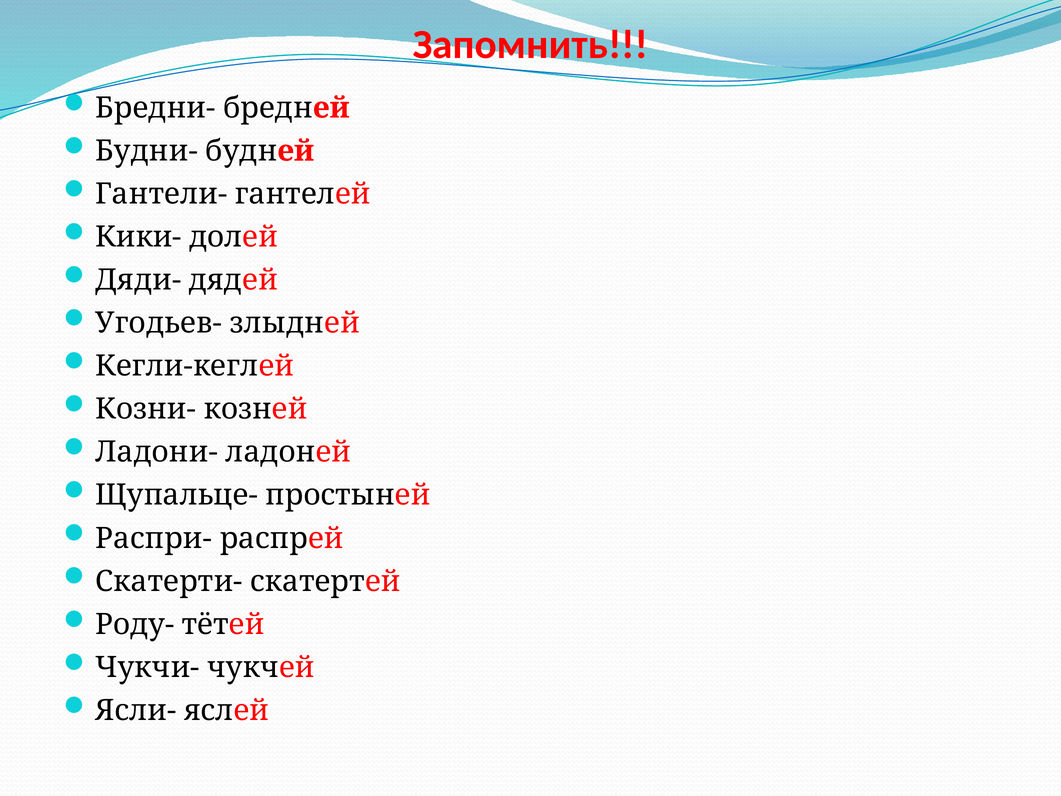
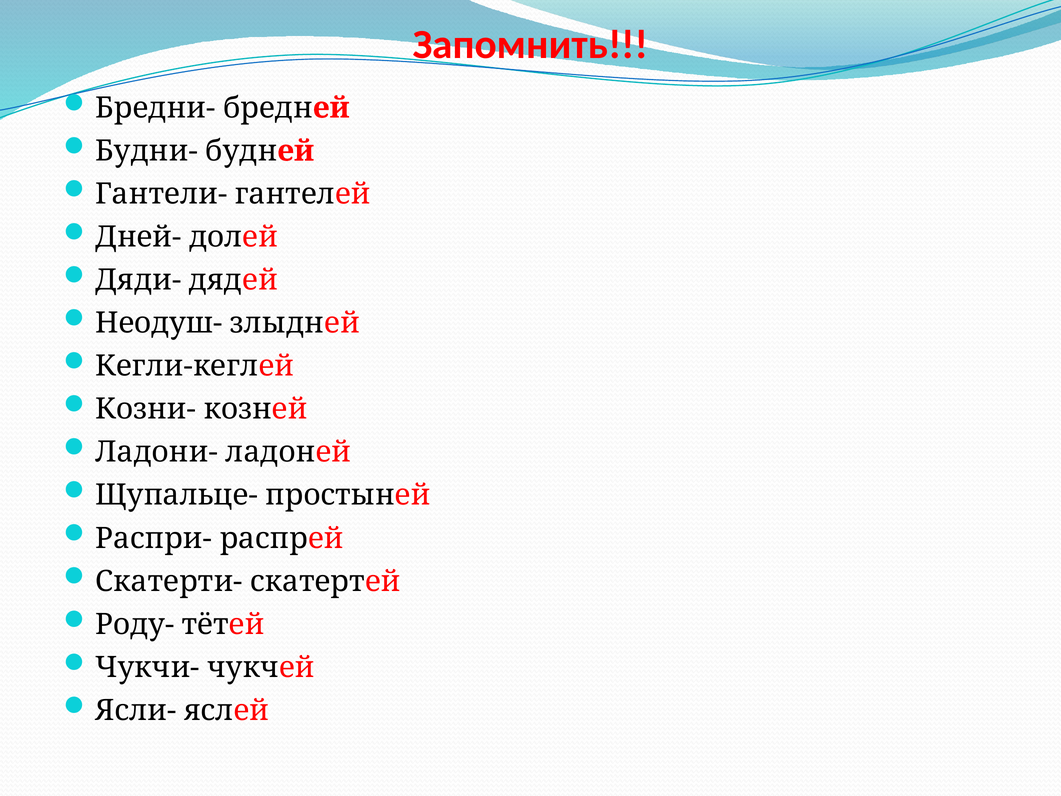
Кики-: Кики- -> Дней- (138, 237)
Угодьев-: Угодьев- -> Неодуш- (159, 323)
